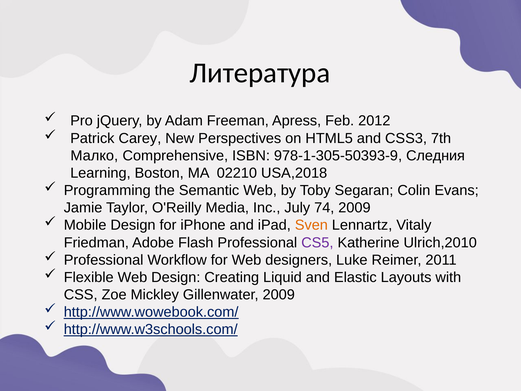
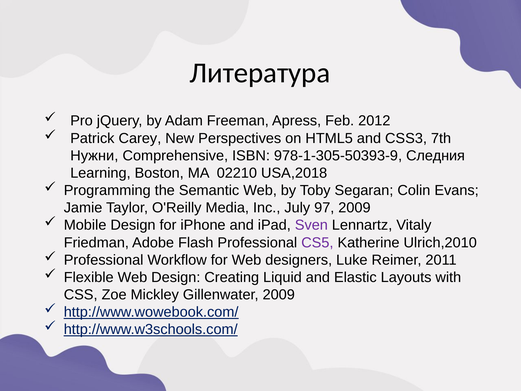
Малко: Малко -> Нужни (94, 156)
74: 74 -> 97 (324, 208)
Sven colour: orange -> purple (311, 225)
